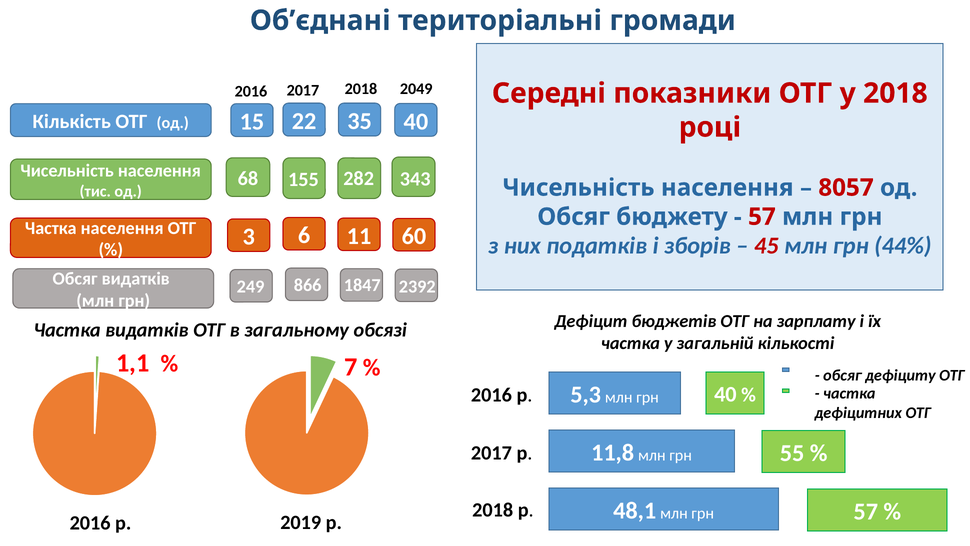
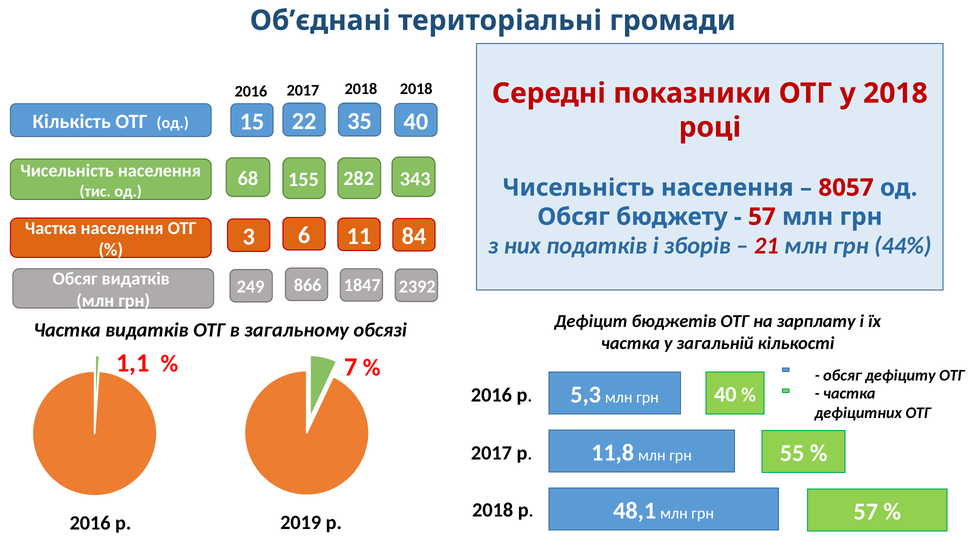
2018 2049: 2049 -> 2018 (416, 89)
60: 60 -> 84 (414, 236)
45: 45 -> 21 (766, 246)
